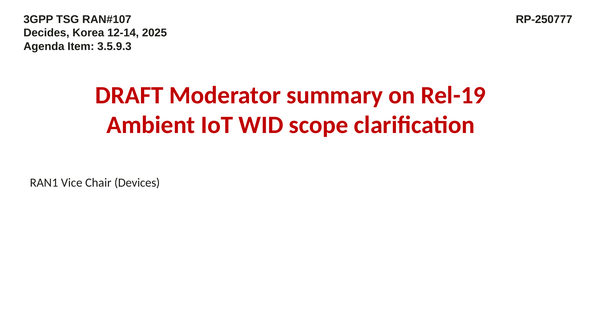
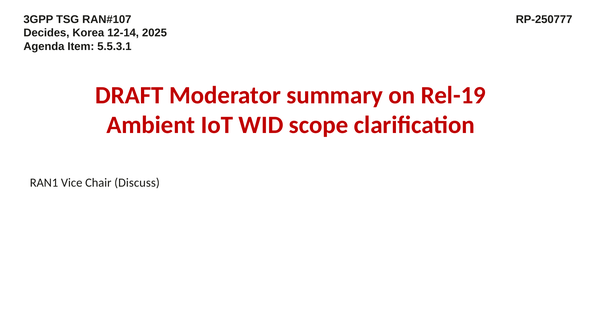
3.5.9.3: 3.5.9.3 -> 5.5.3.1 (114, 46)
Devices: Devices -> Discuss (137, 183)
